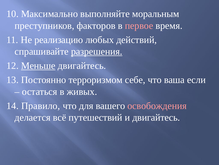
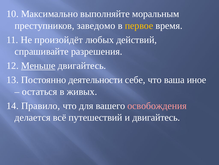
факторов: факторов -> заведомо (96, 26)
первое colour: pink -> yellow (139, 26)
реализацию: реализацию -> произойдёт (59, 40)
разрешения underline: present -> none (97, 51)
терроризмом: терроризмом -> деятельности (96, 80)
если: если -> иное (197, 80)
